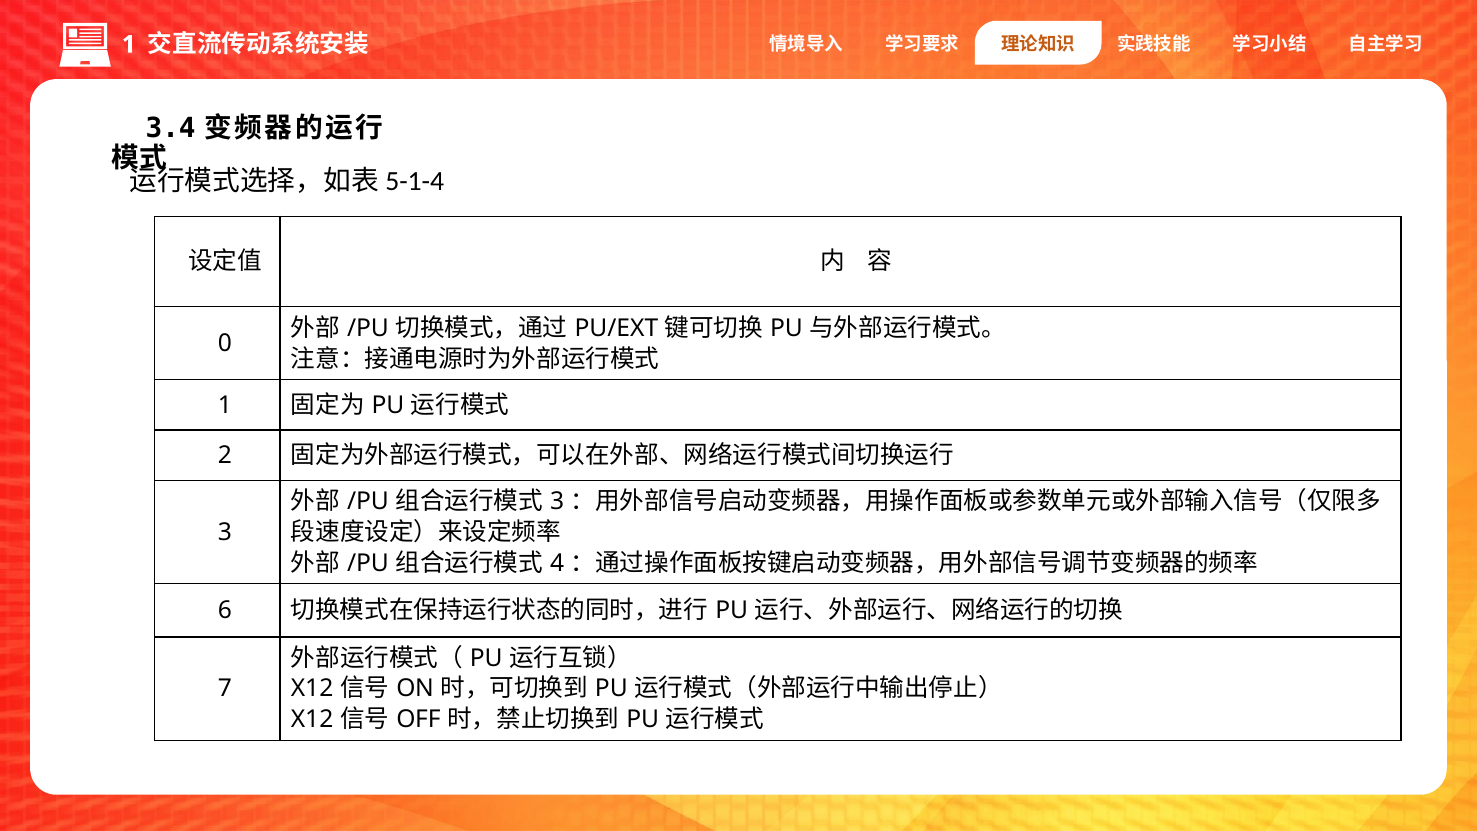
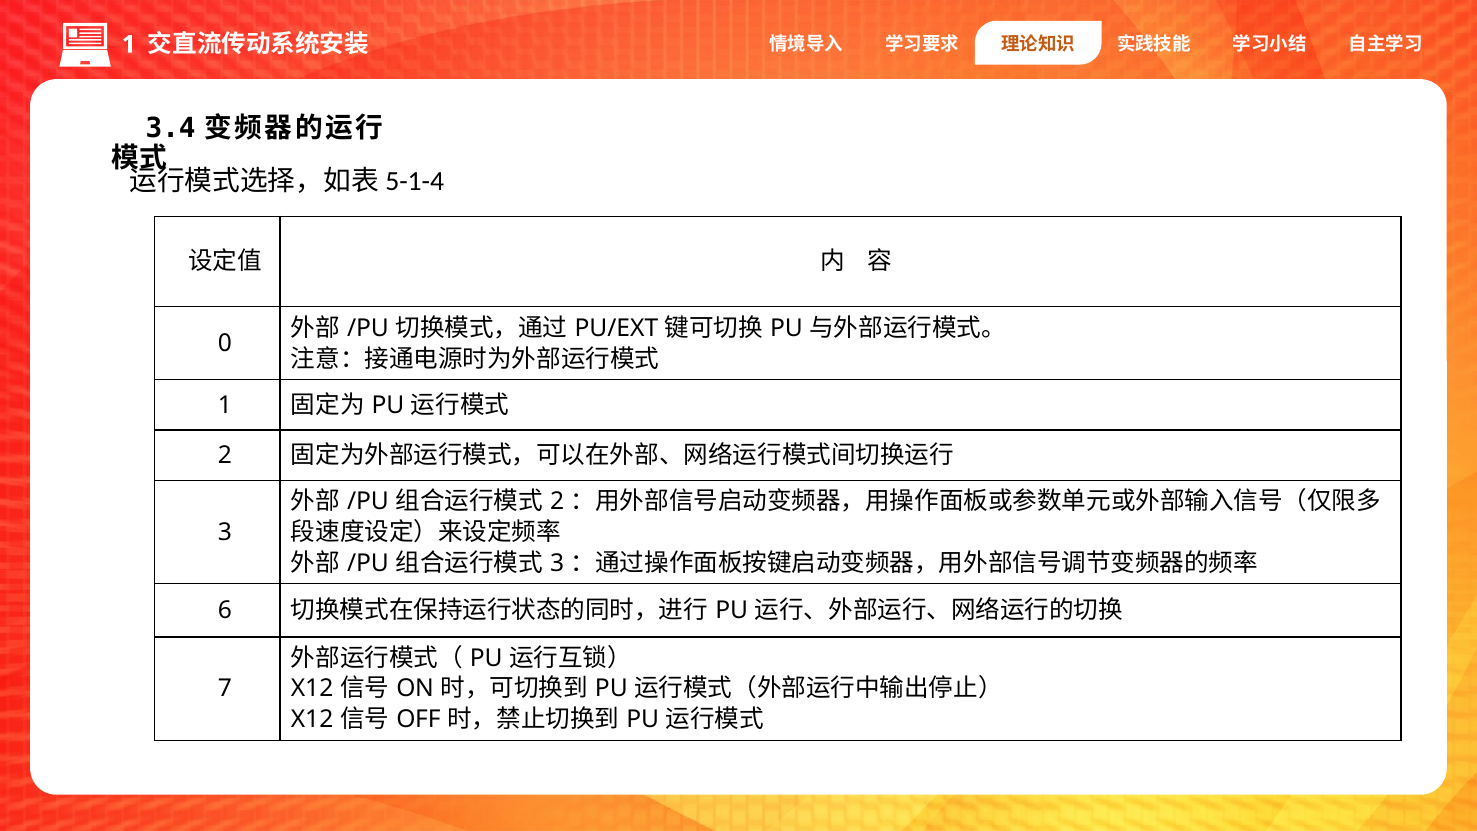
3: 3 -> 2 (557, 501)
4: 4 -> 3 (557, 563)
